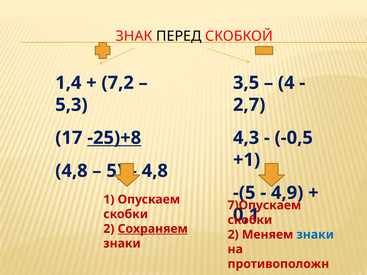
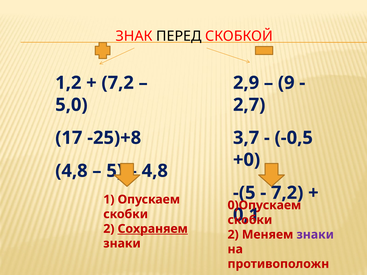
1,4: 1,4 -> 1,2 (68, 83)
3,5: 3,5 -> 2,9 (246, 83)
4: 4 -> 9 (286, 83)
5,3: 5,3 -> 5,0 (71, 105)
-25)+8 underline: present -> none (114, 138)
4,3: 4,3 -> 3,7 (246, 138)
+1: +1 -> +0 (247, 160)
4,9: 4,9 -> 7,2 (287, 193)
7)Опускаем: 7)Опускаем -> 0)Опускаем (264, 205)
знаки colour: blue -> purple (315, 235)
